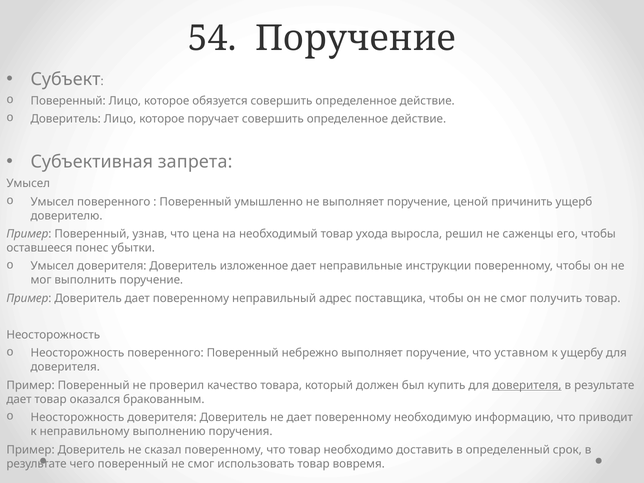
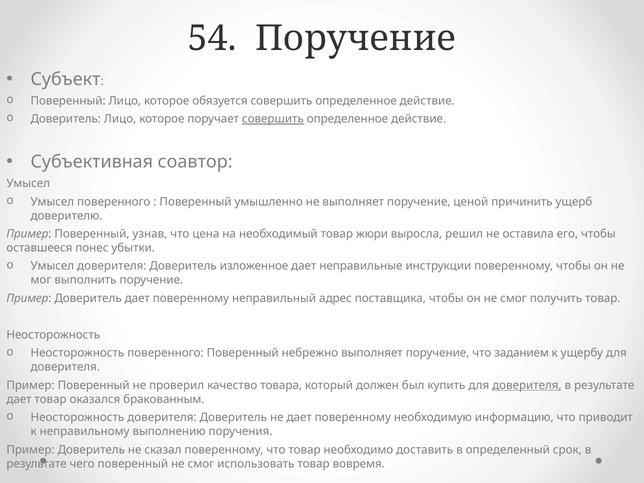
совершить underline: none -> present (273, 119)
запрета: запрета -> соавтор (195, 162)
ухода: ухода -> жюри (372, 234)
саженцы: саженцы -> оставила (528, 234)
уставном: уставном -> заданием (522, 353)
